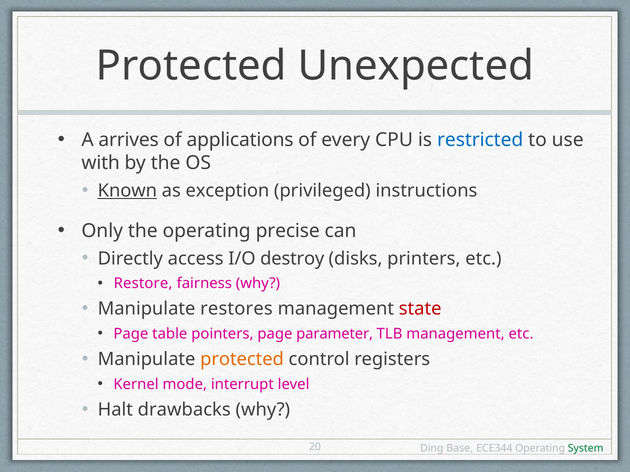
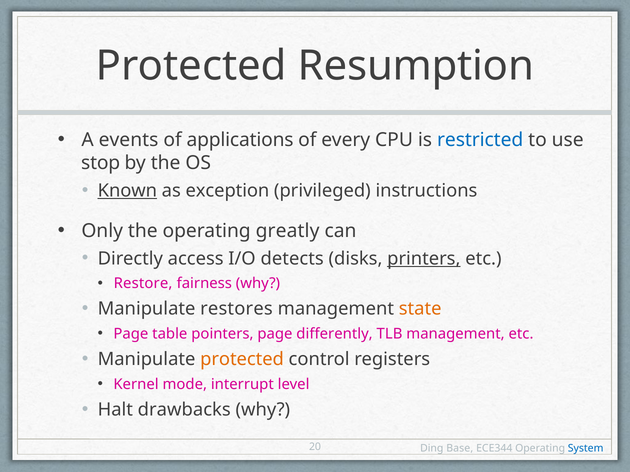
Unexpected: Unexpected -> Resumption (416, 66)
arrives: arrives -> events (129, 140)
with: with -> stop (101, 163)
precise: precise -> greatly (288, 231)
destroy: destroy -> detects (292, 259)
printers underline: none -> present (424, 259)
state colour: red -> orange (420, 309)
parameter: parameter -> differently (335, 334)
System colour: green -> blue (586, 449)
